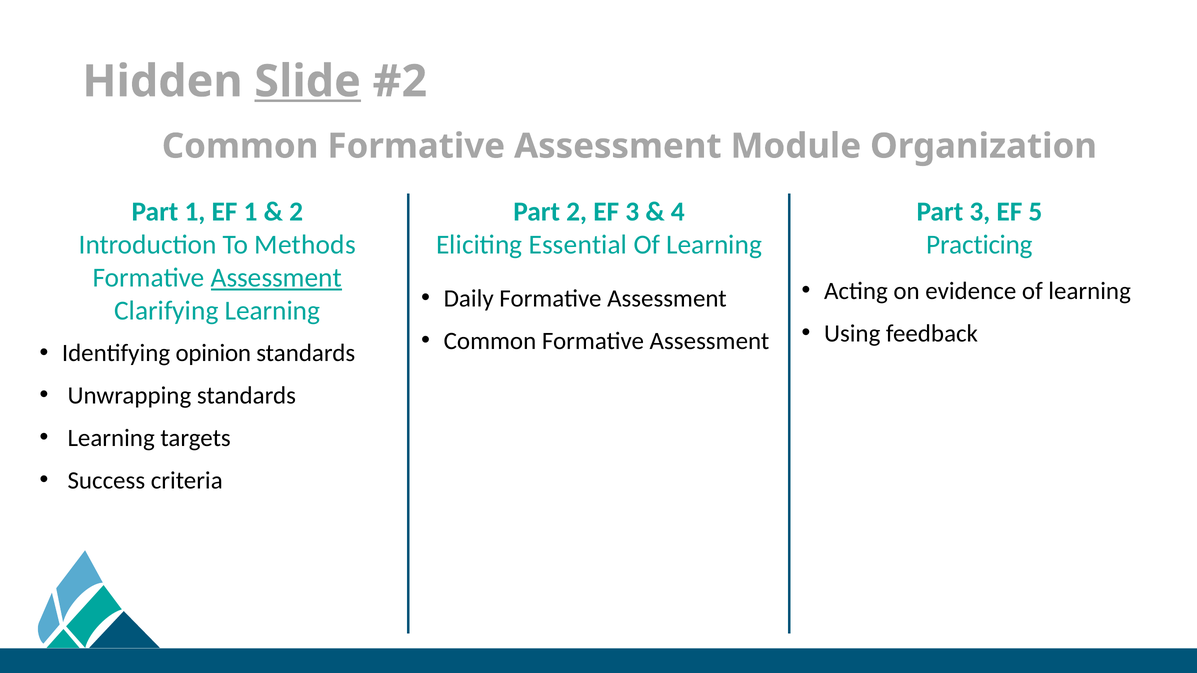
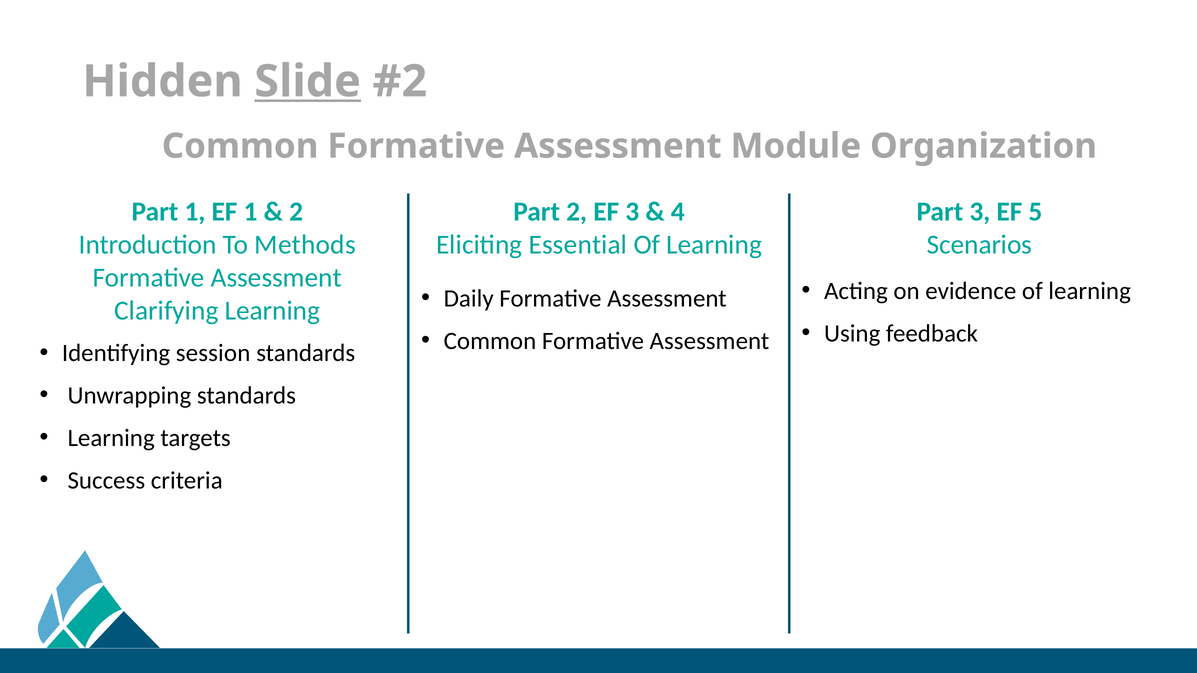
Practicing: Practicing -> Scenarios (980, 245)
Assessment underline: present -> none (276, 278)
opinion: opinion -> session (213, 353)
